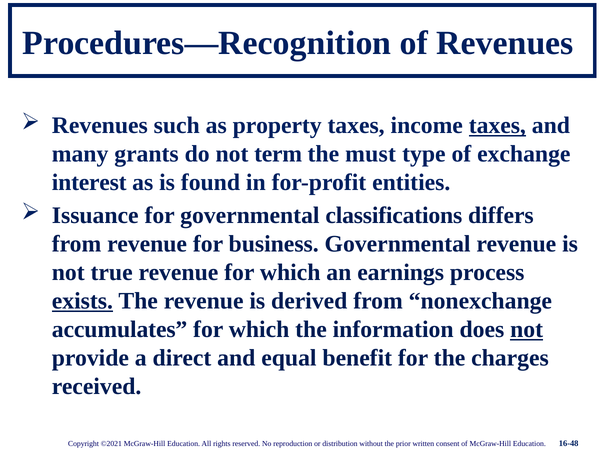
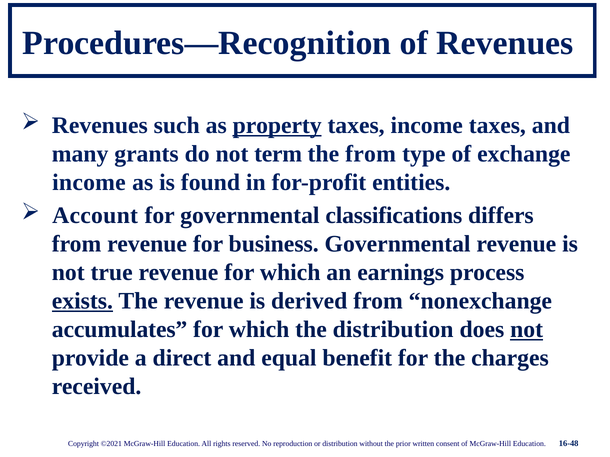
property underline: none -> present (277, 126)
taxes underline: present -> none (497, 126)
the must: must -> from (371, 154)
interest: interest -> income (89, 183)
Issuance: Issuance -> Account (95, 216)
the information: information -> distribution (393, 330)
